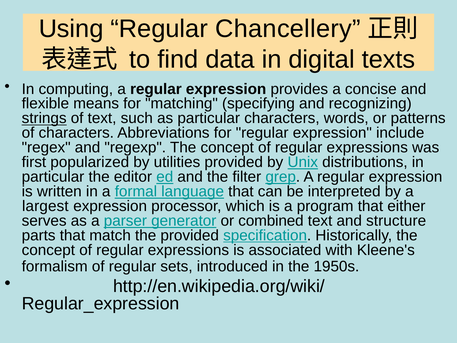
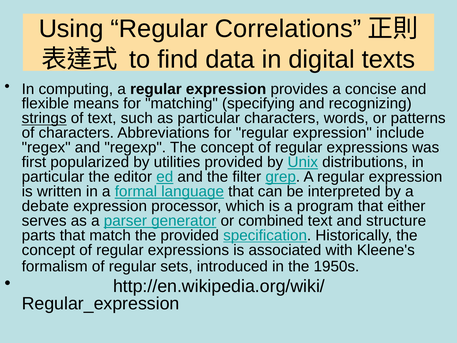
Chancellery: Chancellery -> Correlations (288, 29)
largest: largest -> debate (45, 206)
